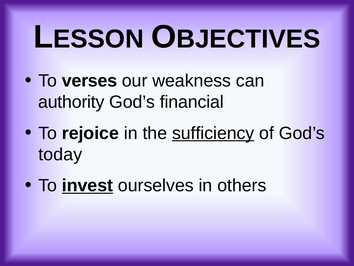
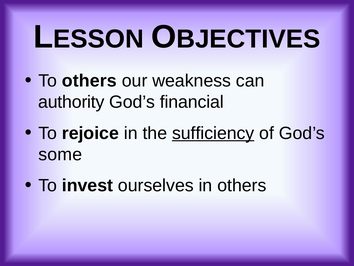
To verses: verses -> others (89, 81)
today: today -> some (60, 154)
invest underline: present -> none (87, 185)
